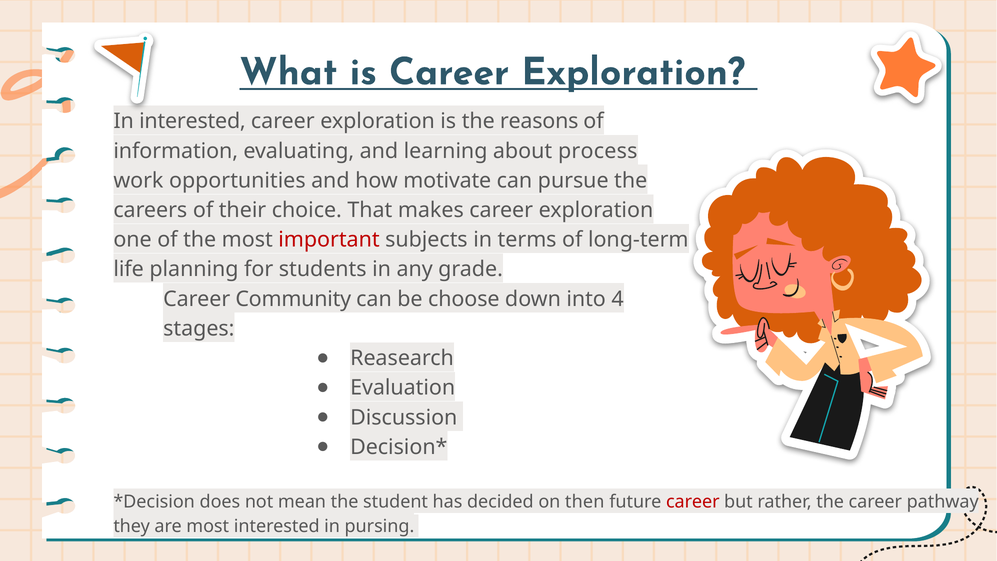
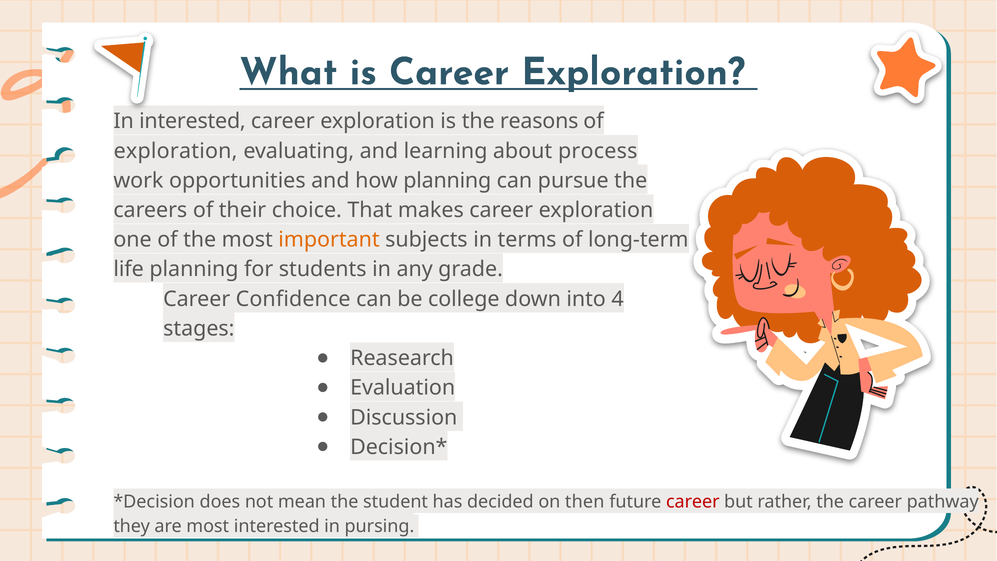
information: information -> exploration (176, 151)
how motivate: motivate -> planning (447, 181)
important colour: red -> orange (329, 240)
Community: Community -> Confidence (293, 299)
choose: choose -> college (464, 299)
